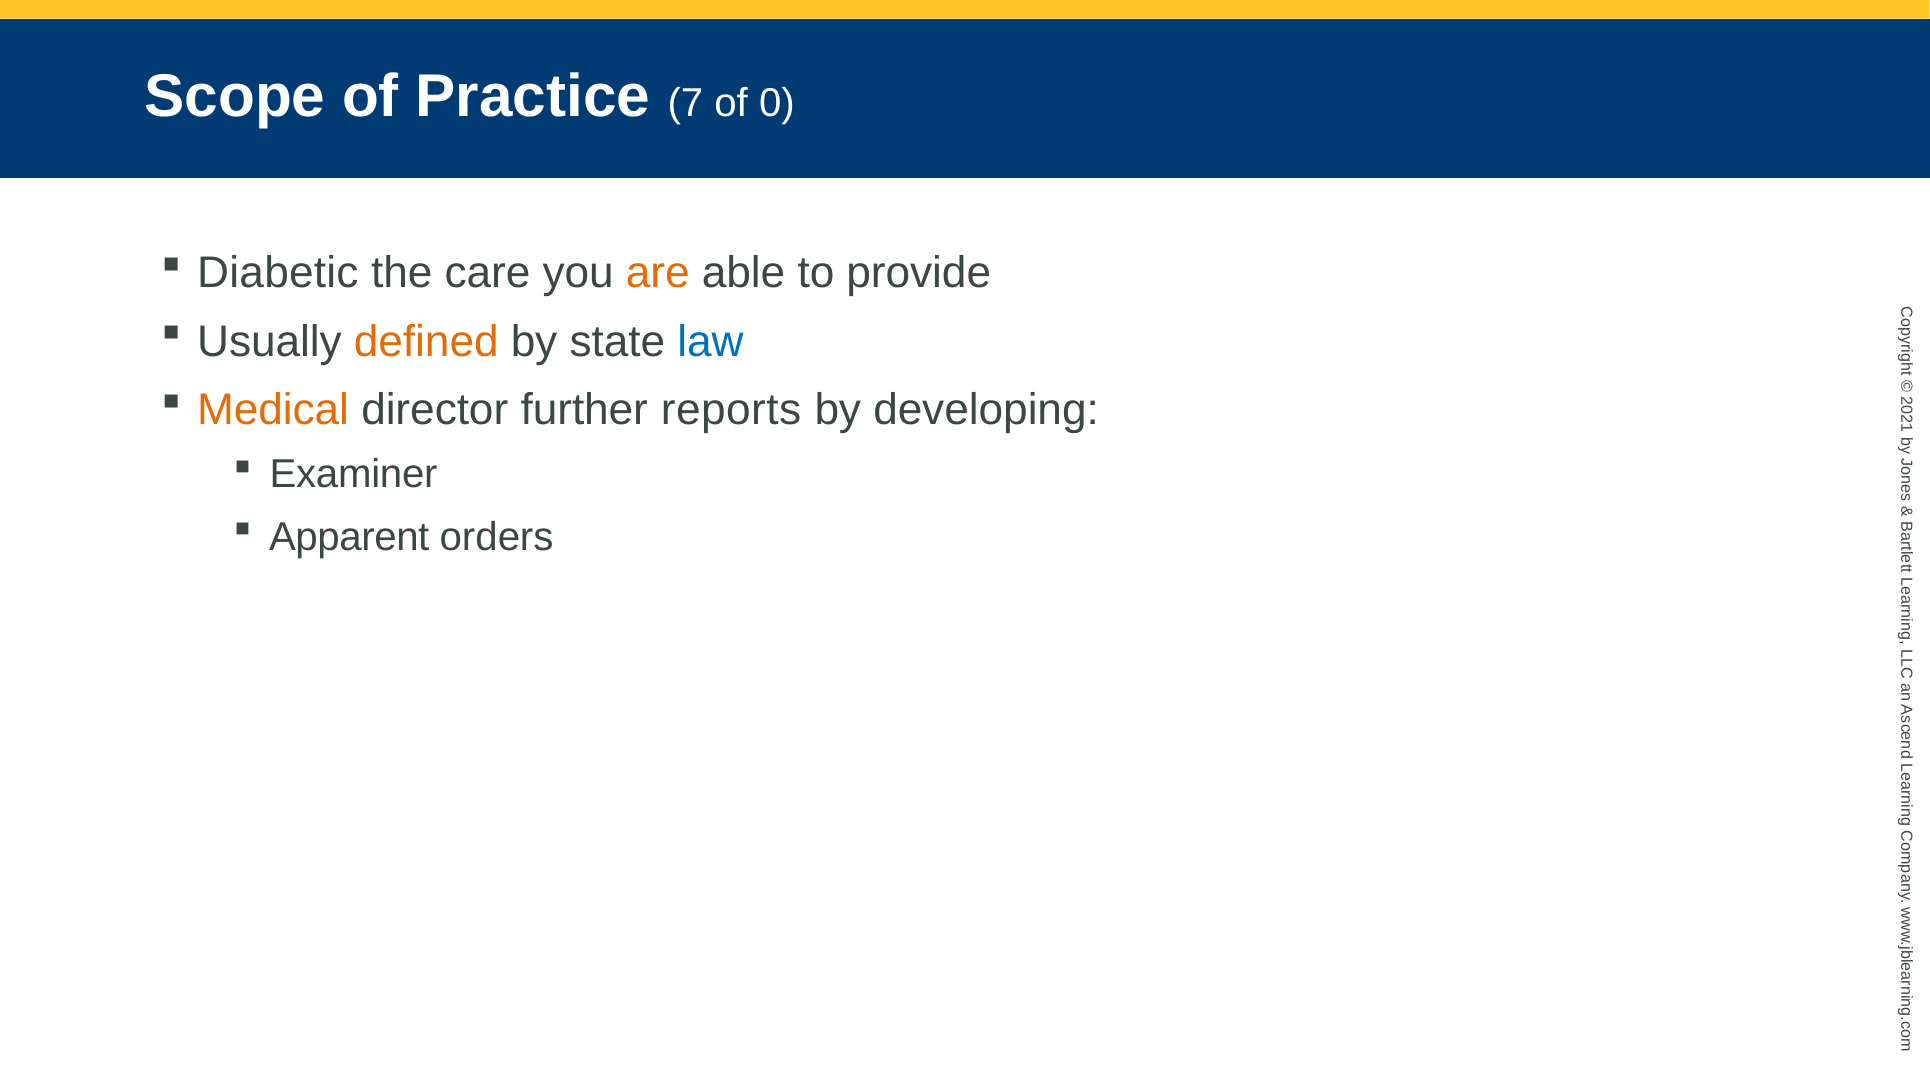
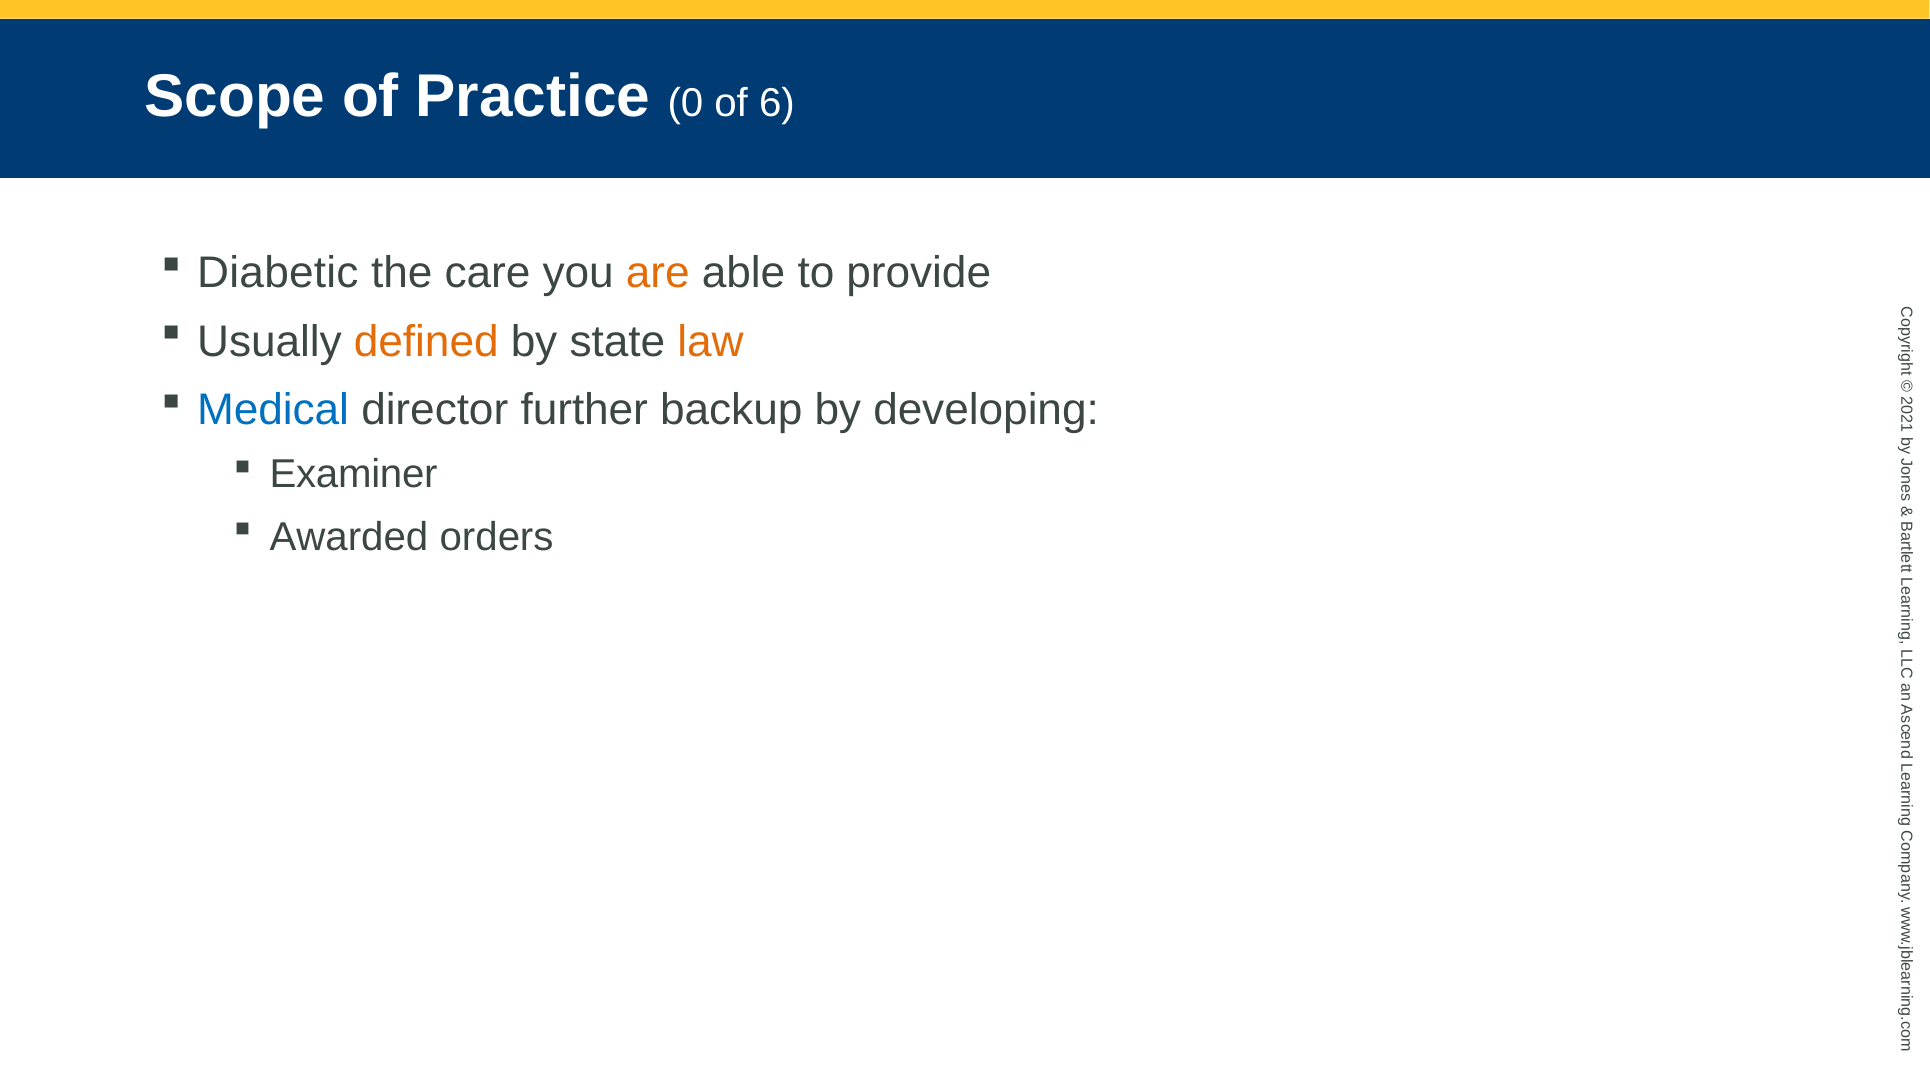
Practice 7: 7 -> 0 (685, 104)
of 0: 0 -> 6 (777, 104)
law colour: blue -> orange (710, 341)
Medical colour: orange -> blue (273, 410)
reports: reports -> backup (731, 410)
Apparent: Apparent -> Awarded (349, 537)
